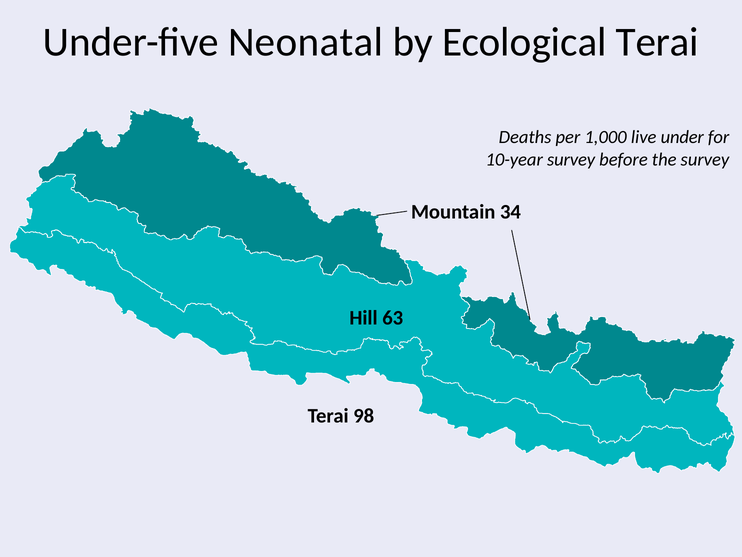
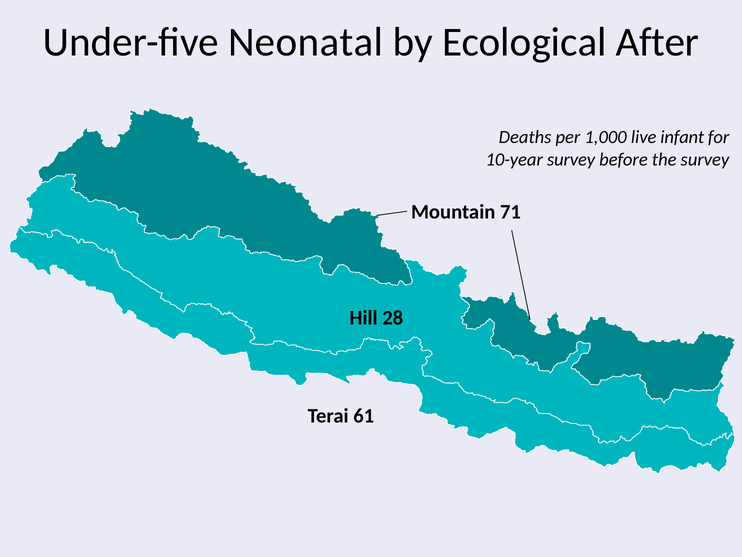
Ecological Terai: Terai -> After (657, 42)
under: under -> infant (682, 137)
34: 34 -> 71 (510, 212)
63: 63 -> 28 (393, 318)
98: 98 -> 61 (364, 415)
